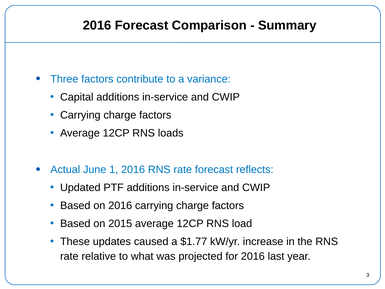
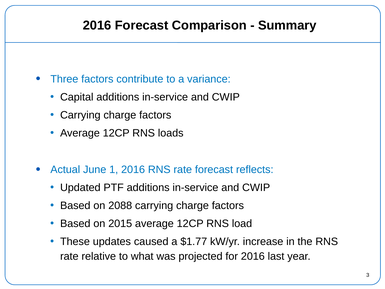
on 2016: 2016 -> 2088 (120, 206)
